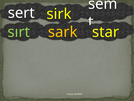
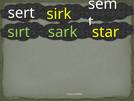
sark colour: yellow -> light green (63, 32)
